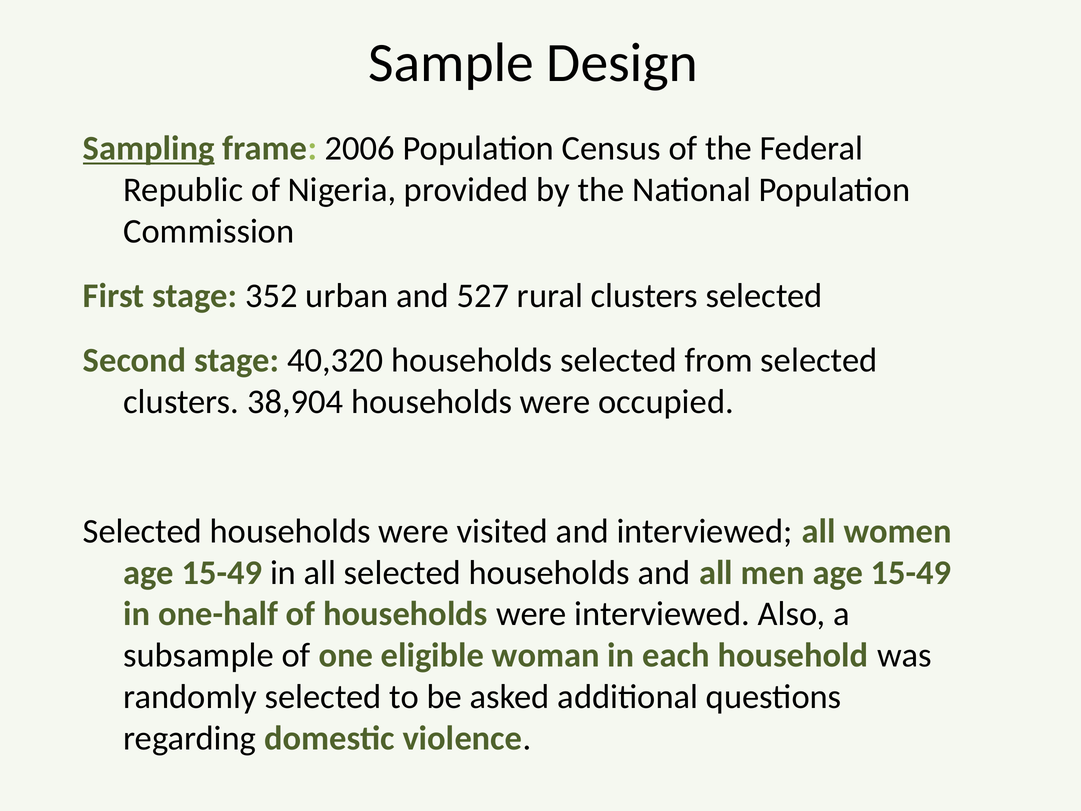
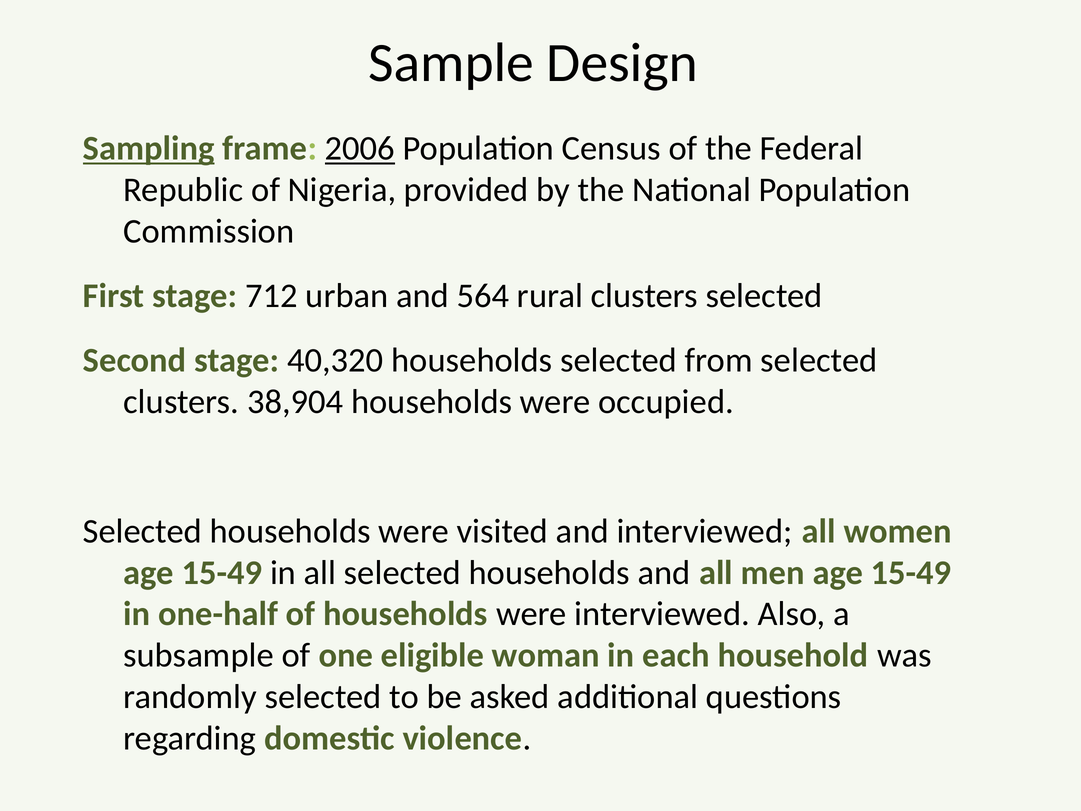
2006 underline: none -> present (360, 149)
352: 352 -> 712 (271, 296)
527: 527 -> 564 (483, 296)
